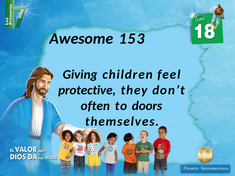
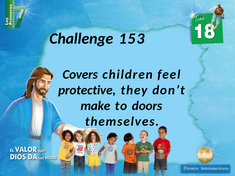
Awesome: Awesome -> Challenge (81, 39)
Giving: Giving -> Covers (80, 75)
often: often -> make (95, 106)
